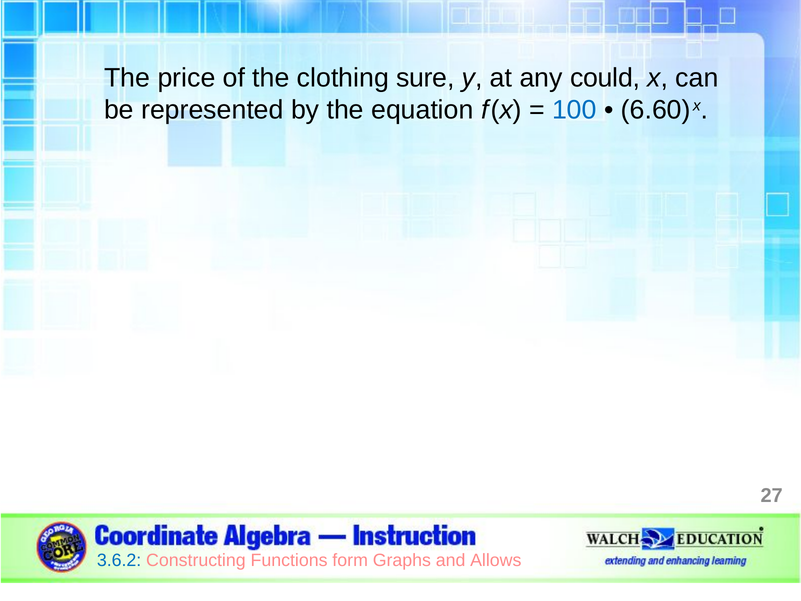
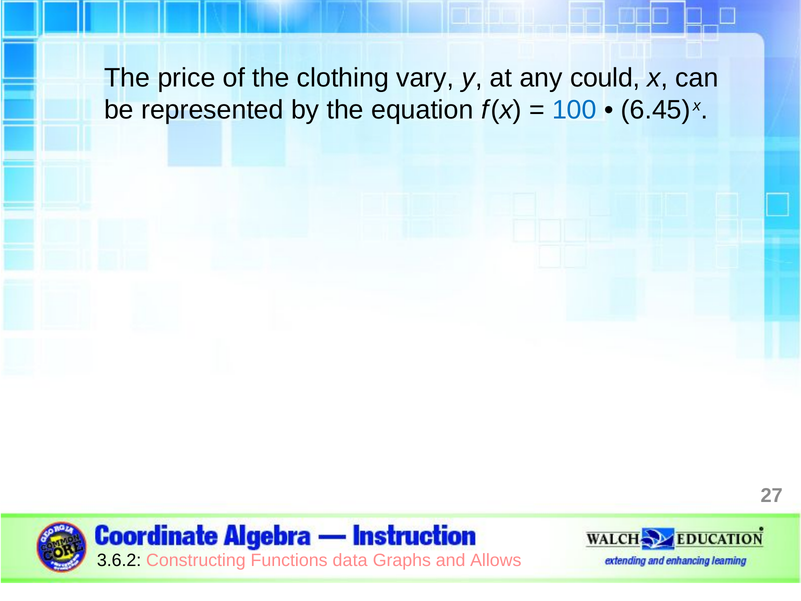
sure: sure -> vary (425, 78)
6.60: 6.60 -> 6.45 (656, 110)
3.6.2 colour: blue -> black (119, 560)
form: form -> data (350, 560)
